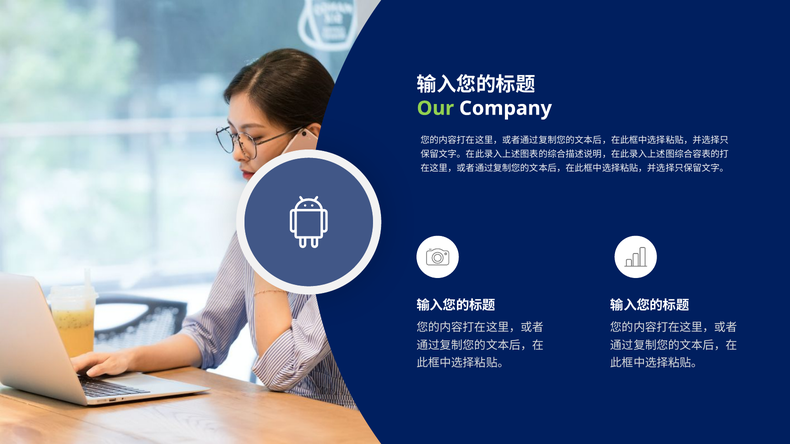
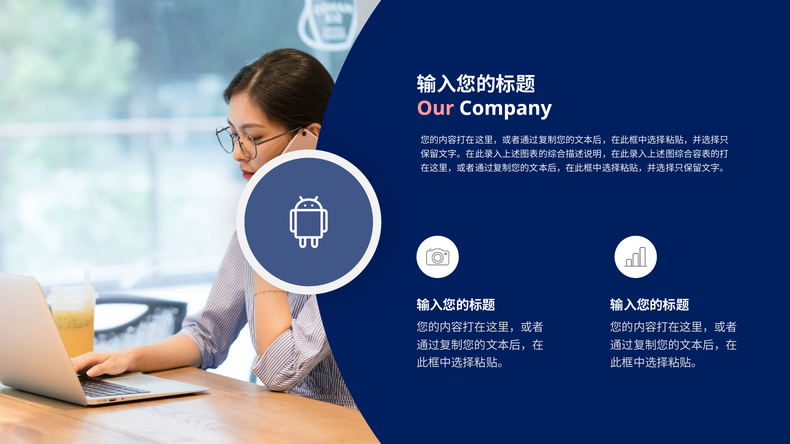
Our colour: light green -> pink (435, 108)
